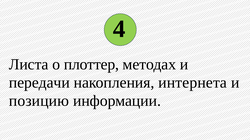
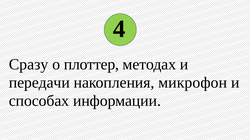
Листа: Листа -> Сразу (29, 65)
интернета: интернета -> микрофон (193, 83)
позицию: позицию -> способах (39, 101)
